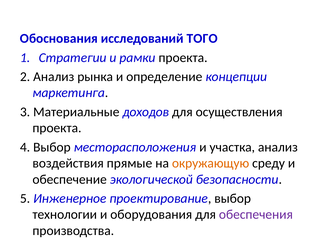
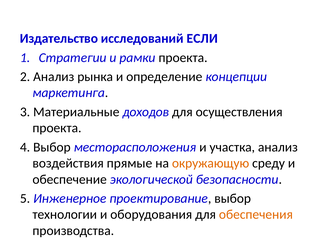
Обоснования: Обоснования -> Издательство (59, 38)
ТОГО: ТОГО -> ЕСЛИ (202, 38)
обеспечения colour: purple -> orange (256, 214)
